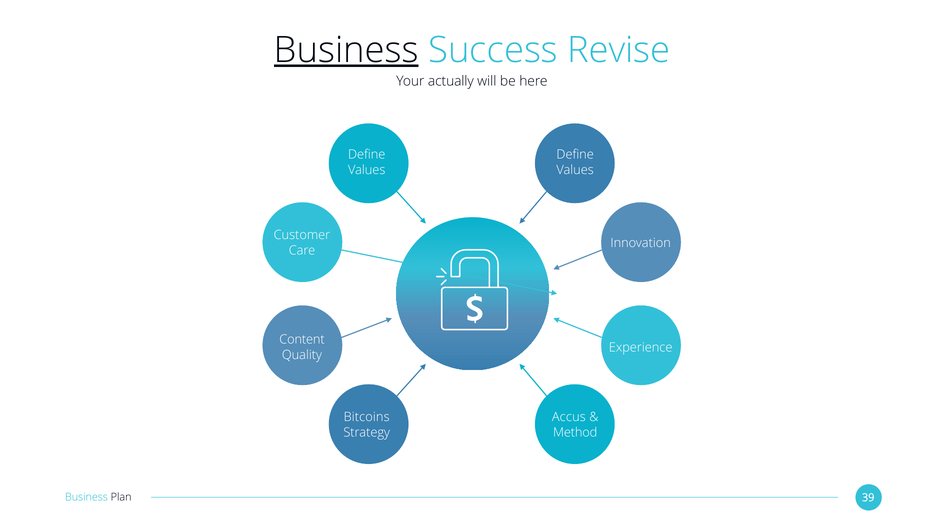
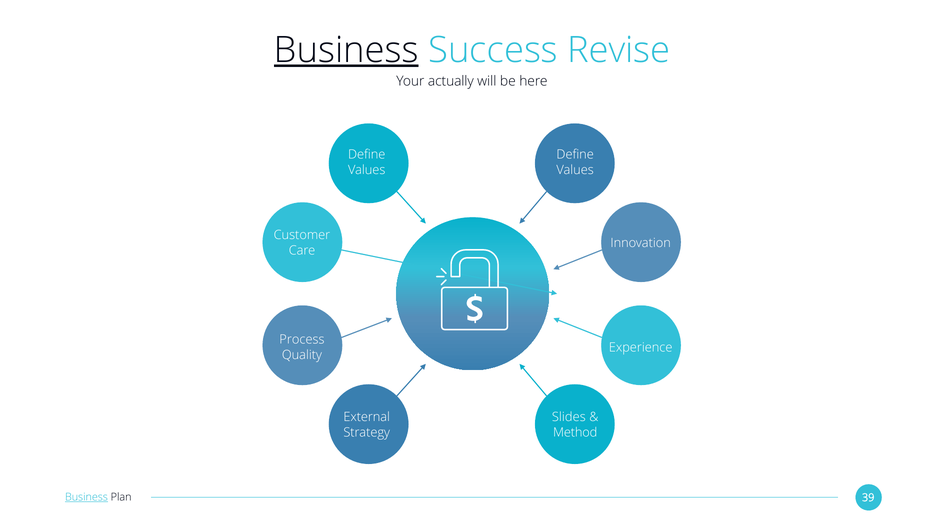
Content: Content -> Process (302, 340)
Bitcoins: Bitcoins -> External (367, 417)
Accus: Accus -> Slides (569, 417)
Business underline: none -> present (86, 497)
